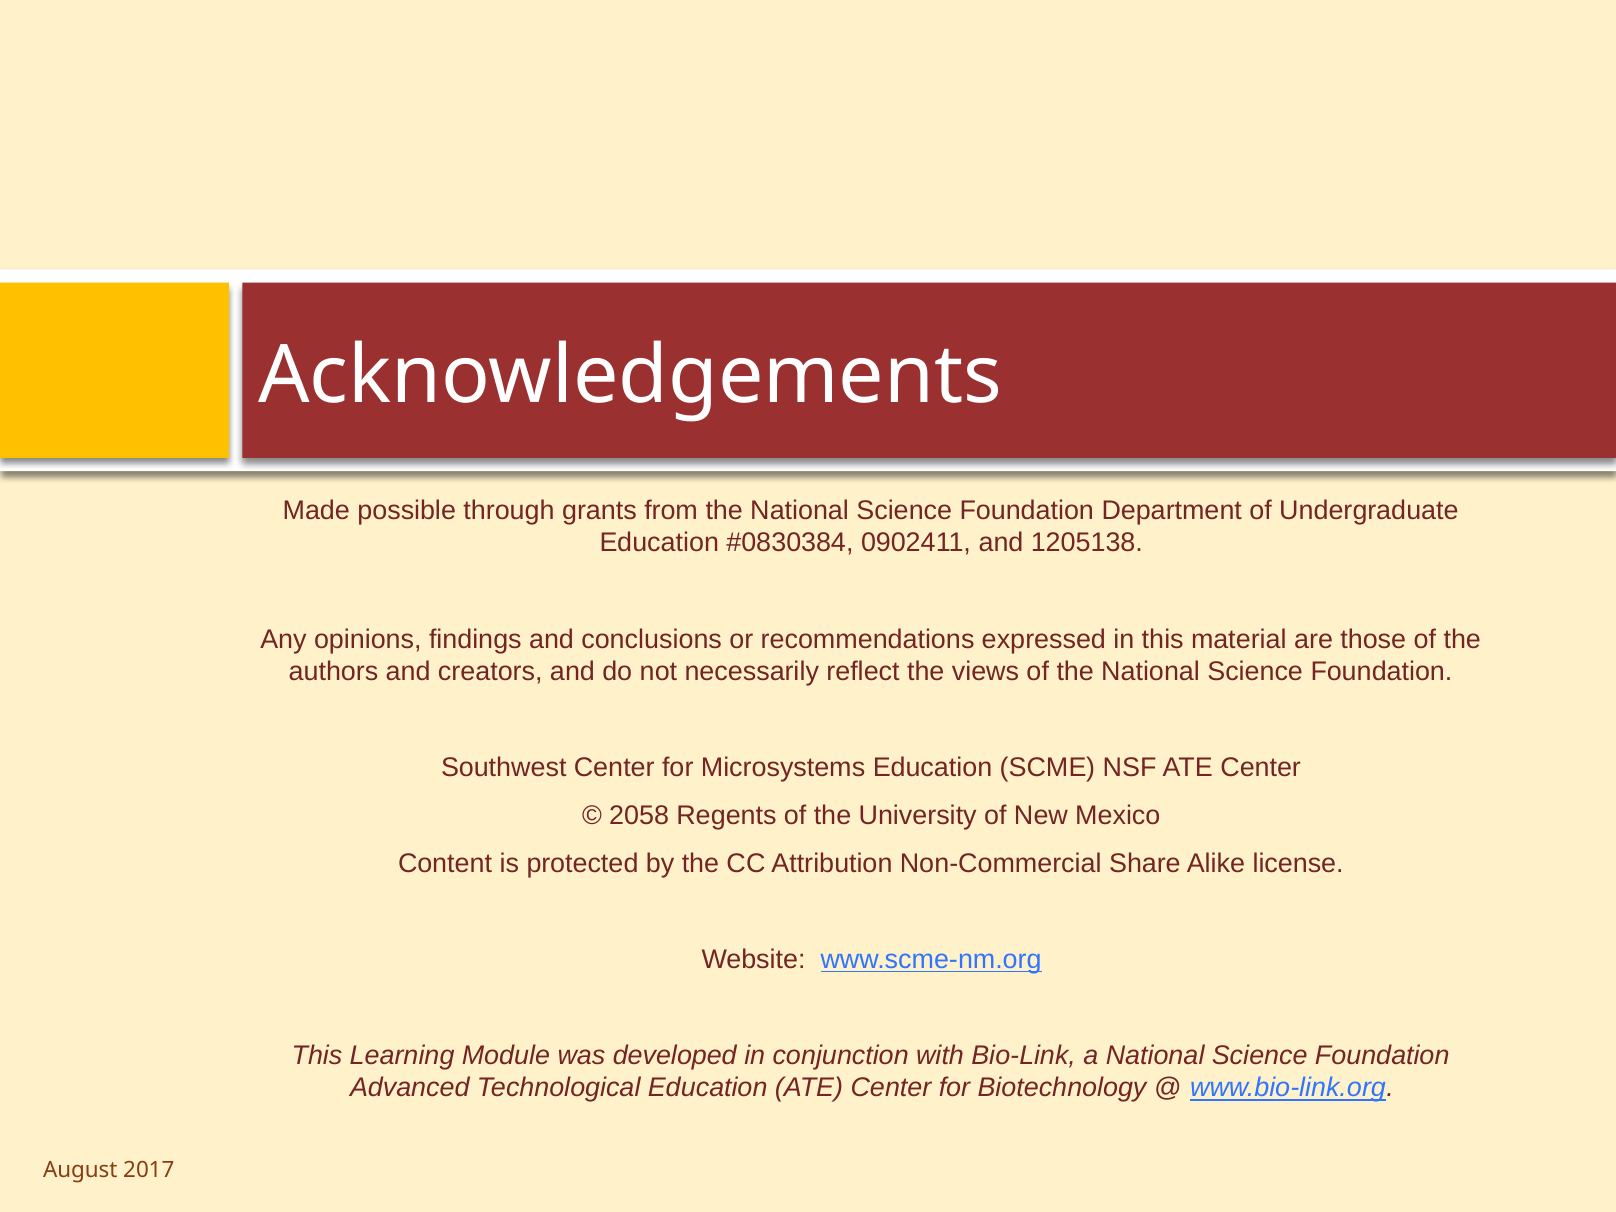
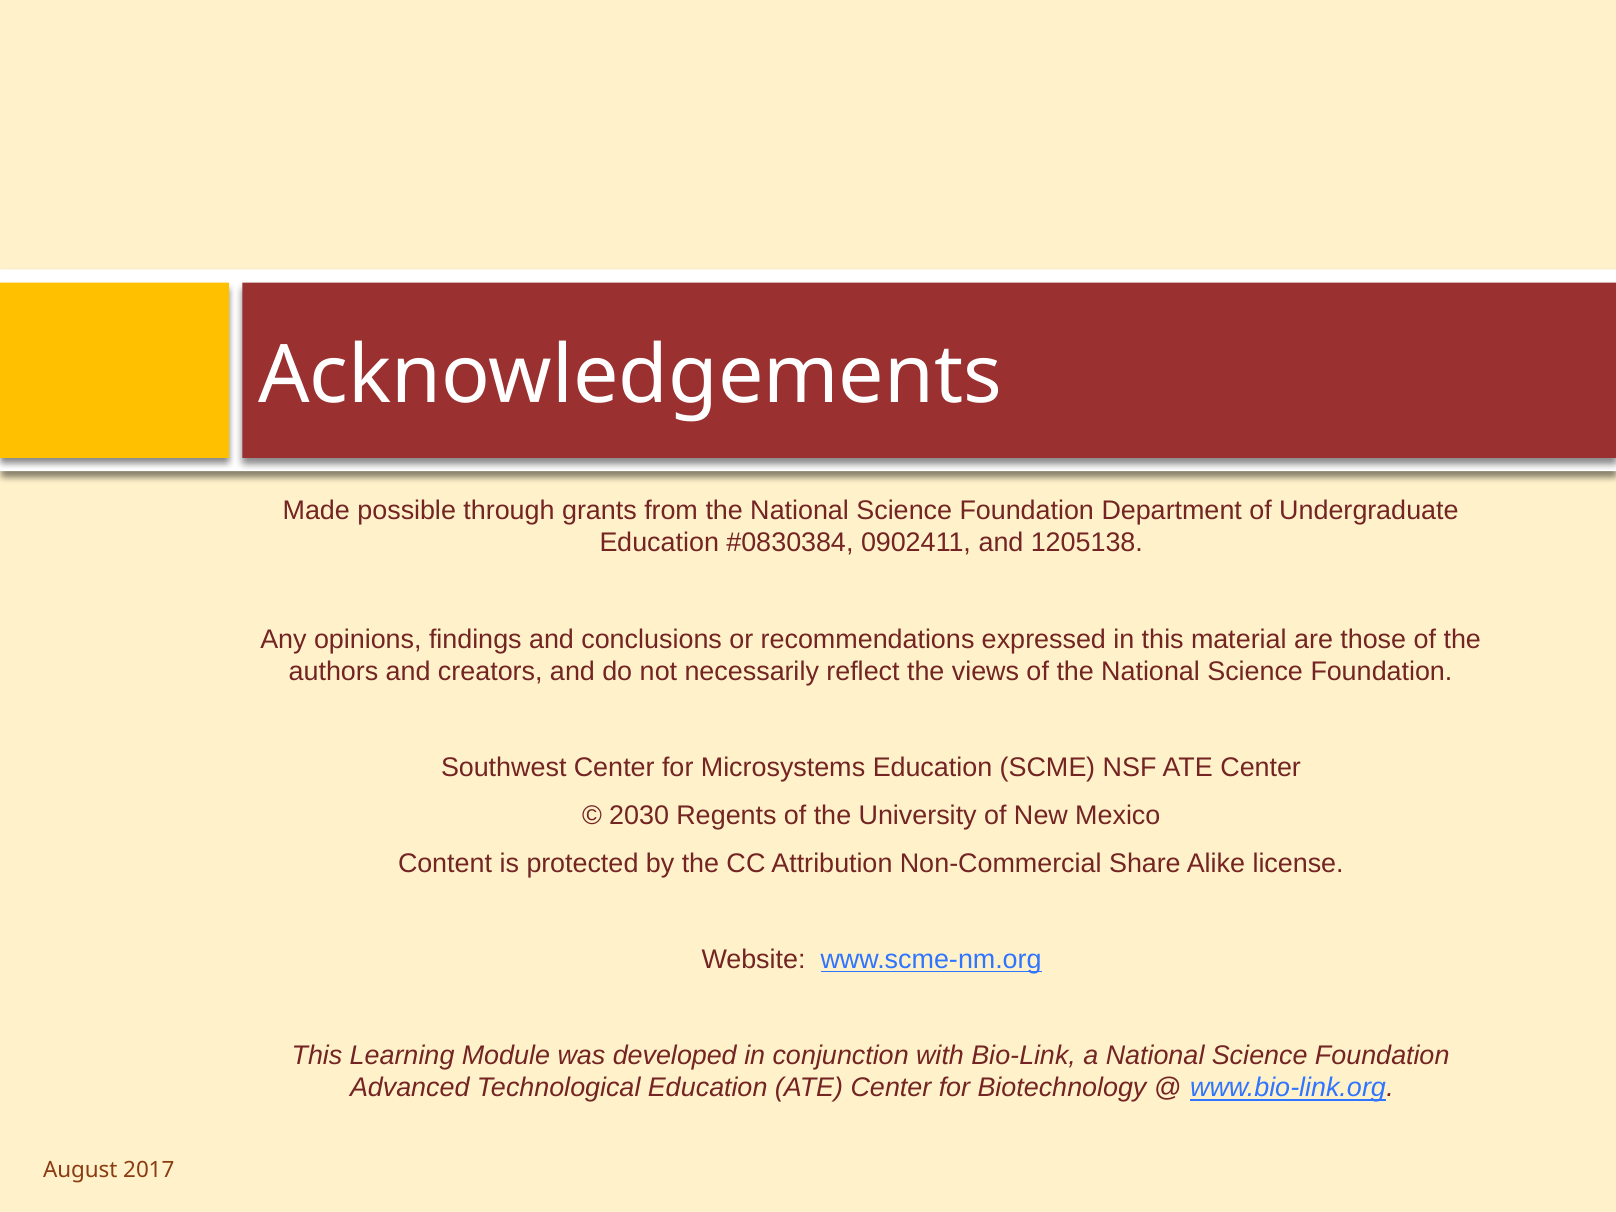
2058: 2058 -> 2030 (639, 816)
